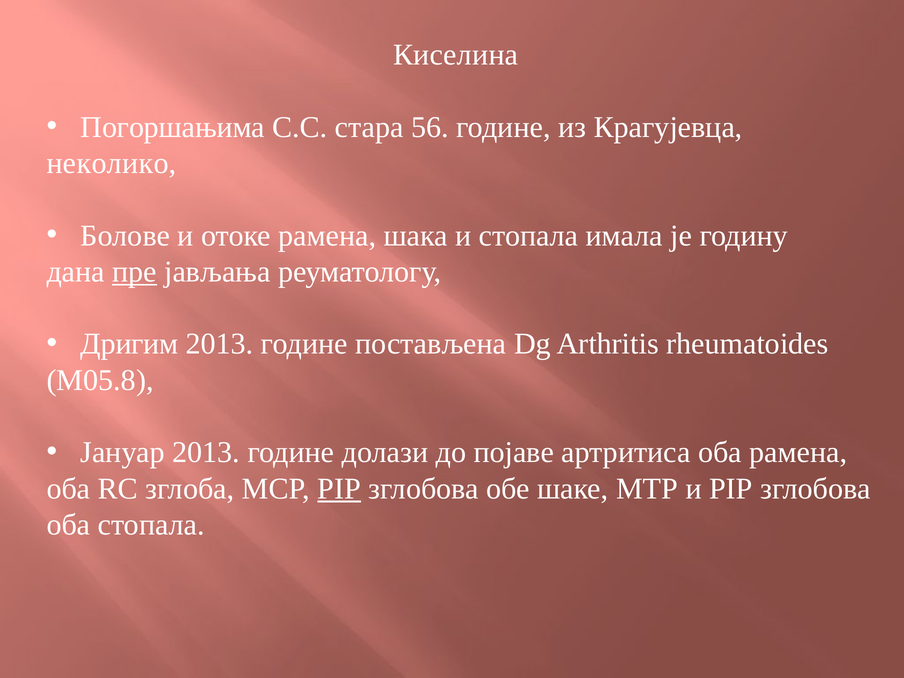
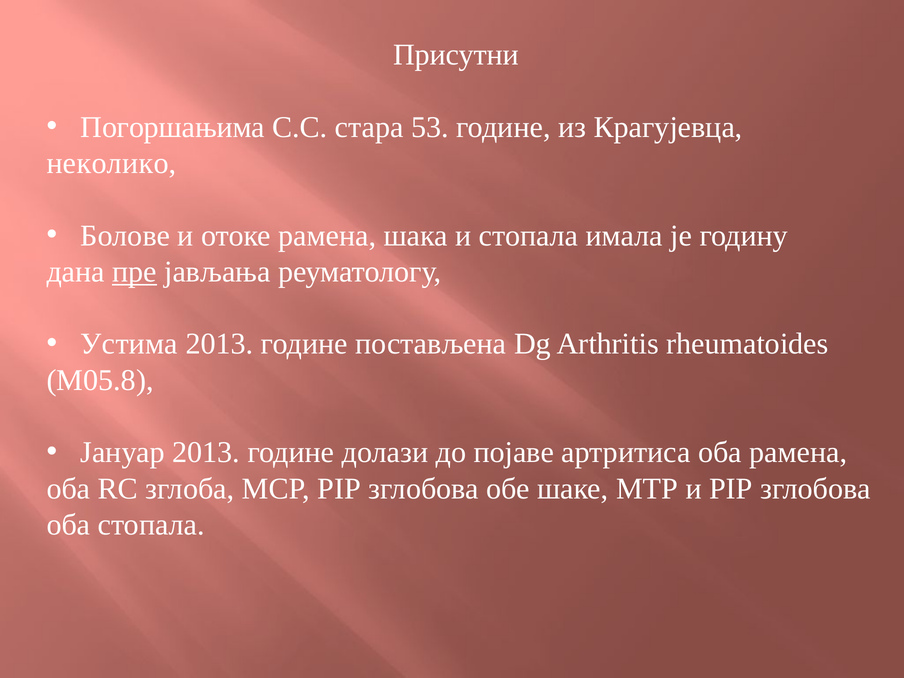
Киселина: Киселина -> Присутни (456, 55)
56: 56 -> 53 (430, 127)
Дригим: Дригим -> Устима (129, 344)
PIP underline: present -> none (339, 489)
